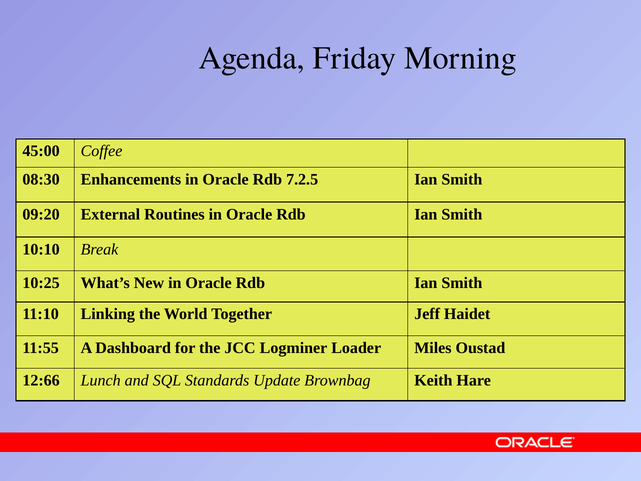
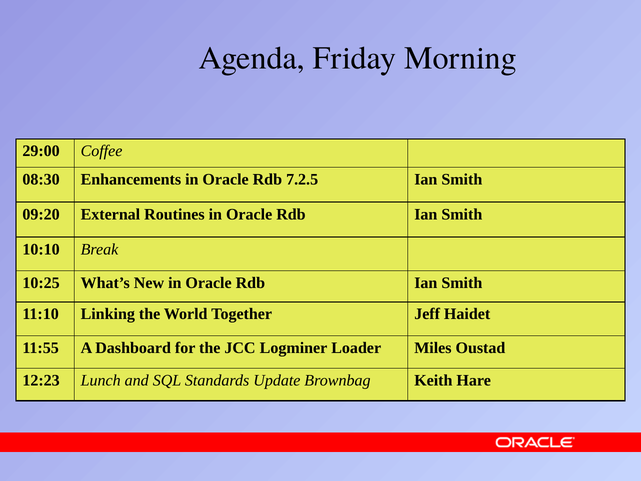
45:00: 45:00 -> 29:00 (41, 151)
12:66: 12:66 -> 12:23 (41, 380)
